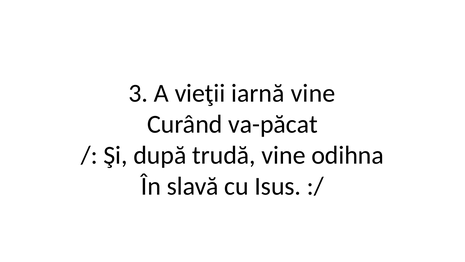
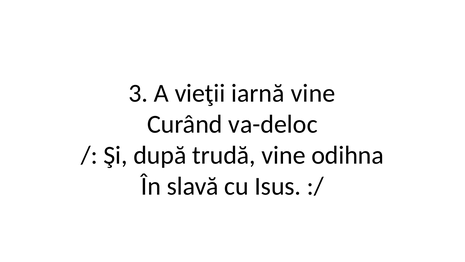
va-păcat: va-păcat -> va-deloc (273, 124)
